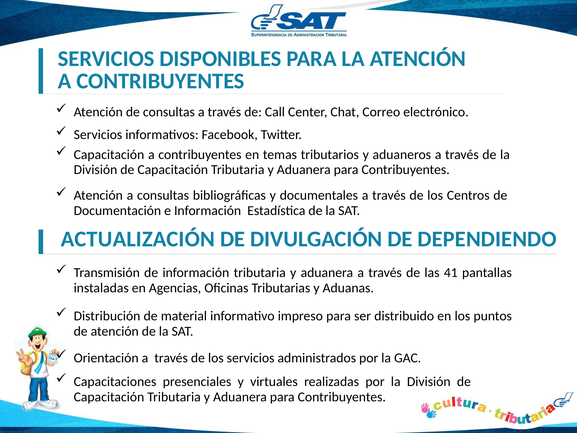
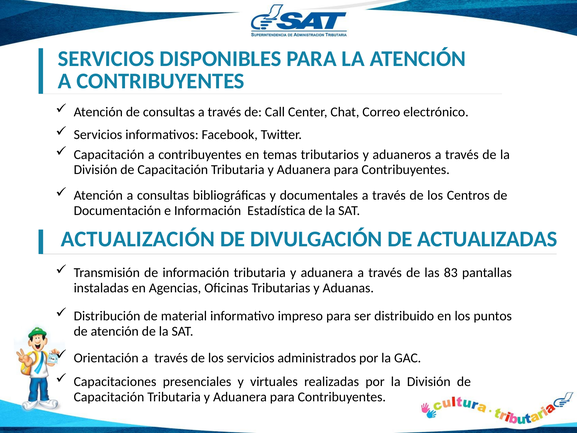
DEPENDIENDO: DEPENDIENDO -> ACTUALIZADAS (487, 239)
41: 41 -> 83 (451, 273)
